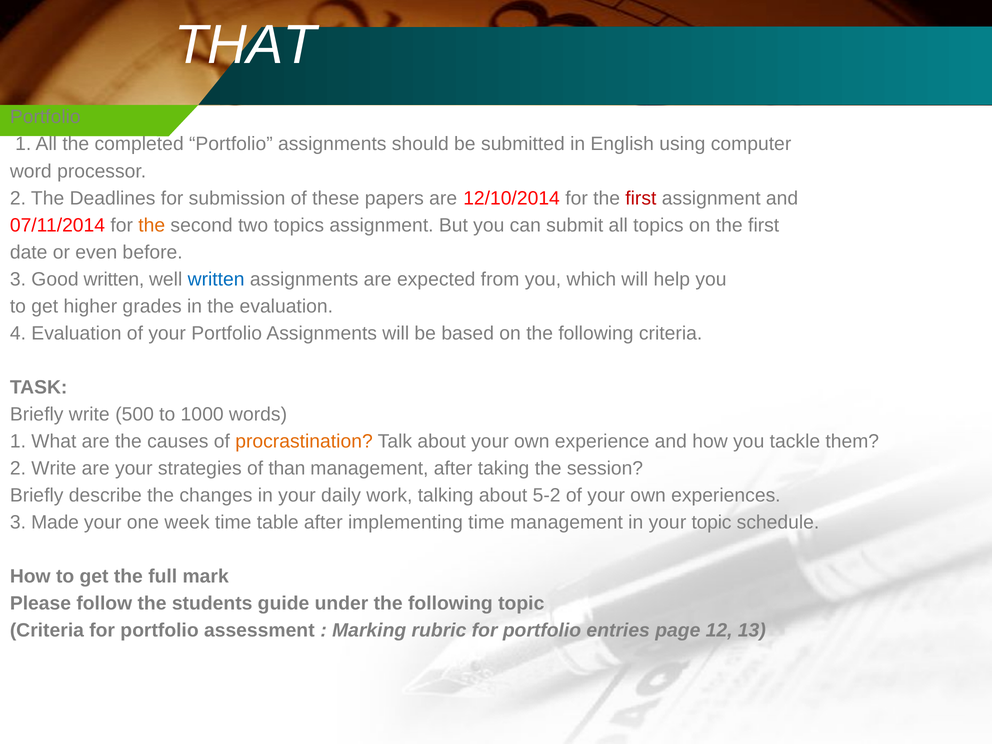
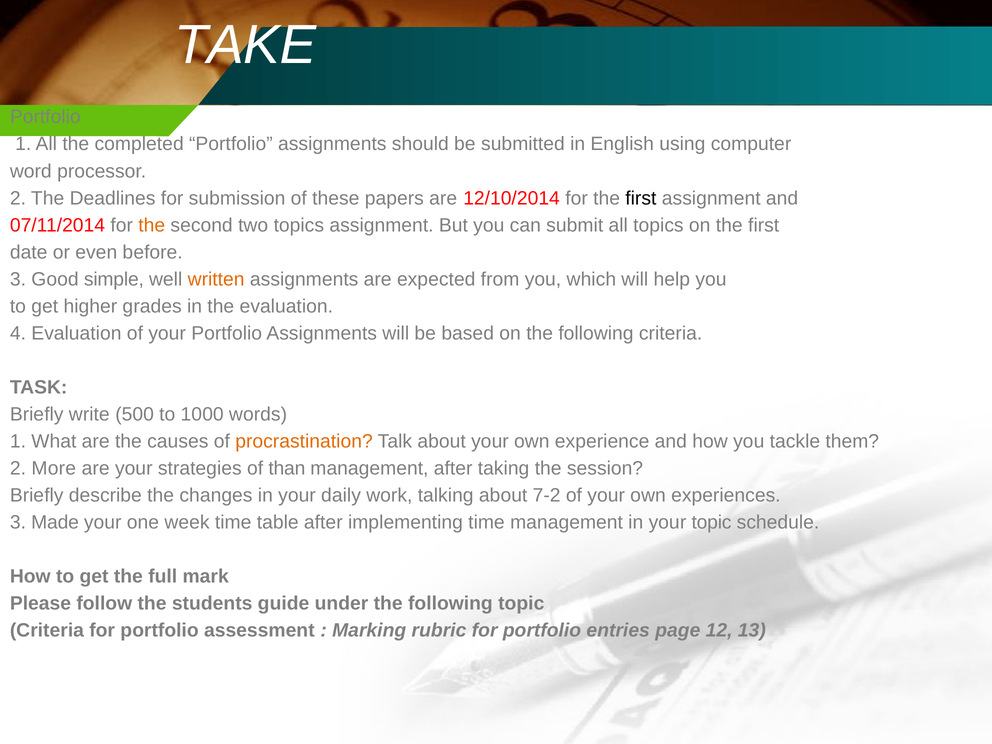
THAT: THAT -> TAKE (245, 45)
first colour: red -> black (641, 198)
Good written: written -> simple (114, 279)
written colour: blue -> orange (216, 279)
2 Write: Write -> More (54, 468)
5-2: 5-2 -> 7-2 (547, 495)
